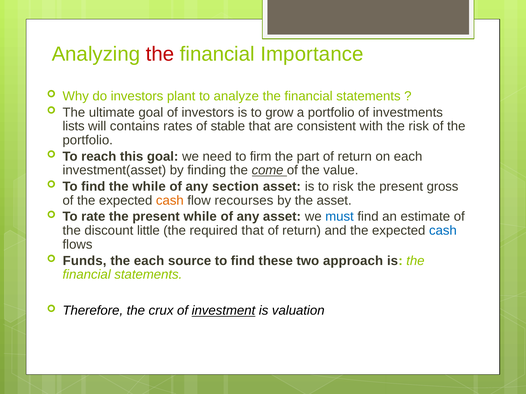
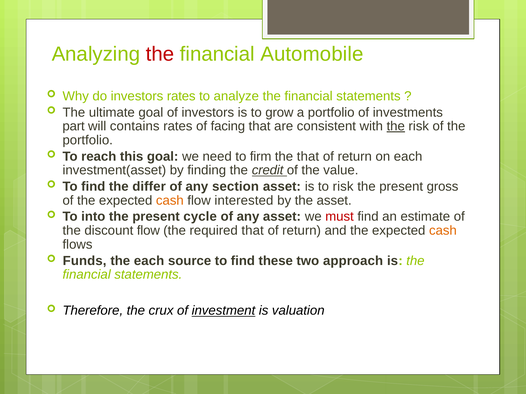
Importance: Importance -> Automobile (312, 54)
investors plant: plant -> rates (181, 96)
lists: lists -> part (74, 126)
stable: stable -> facing (228, 126)
the underline: none -> present (396, 126)
the part: part -> that (308, 157)
come: come -> credit (268, 170)
the while: while -> differ (149, 187)
recourses: recourses -> interested (244, 201)
rate: rate -> into (93, 217)
present while: while -> cycle (200, 217)
must colour: blue -> red (340, 217)
discount little: little -> flow (148, 231)
cash colour: blue -> orange (443, 231)
